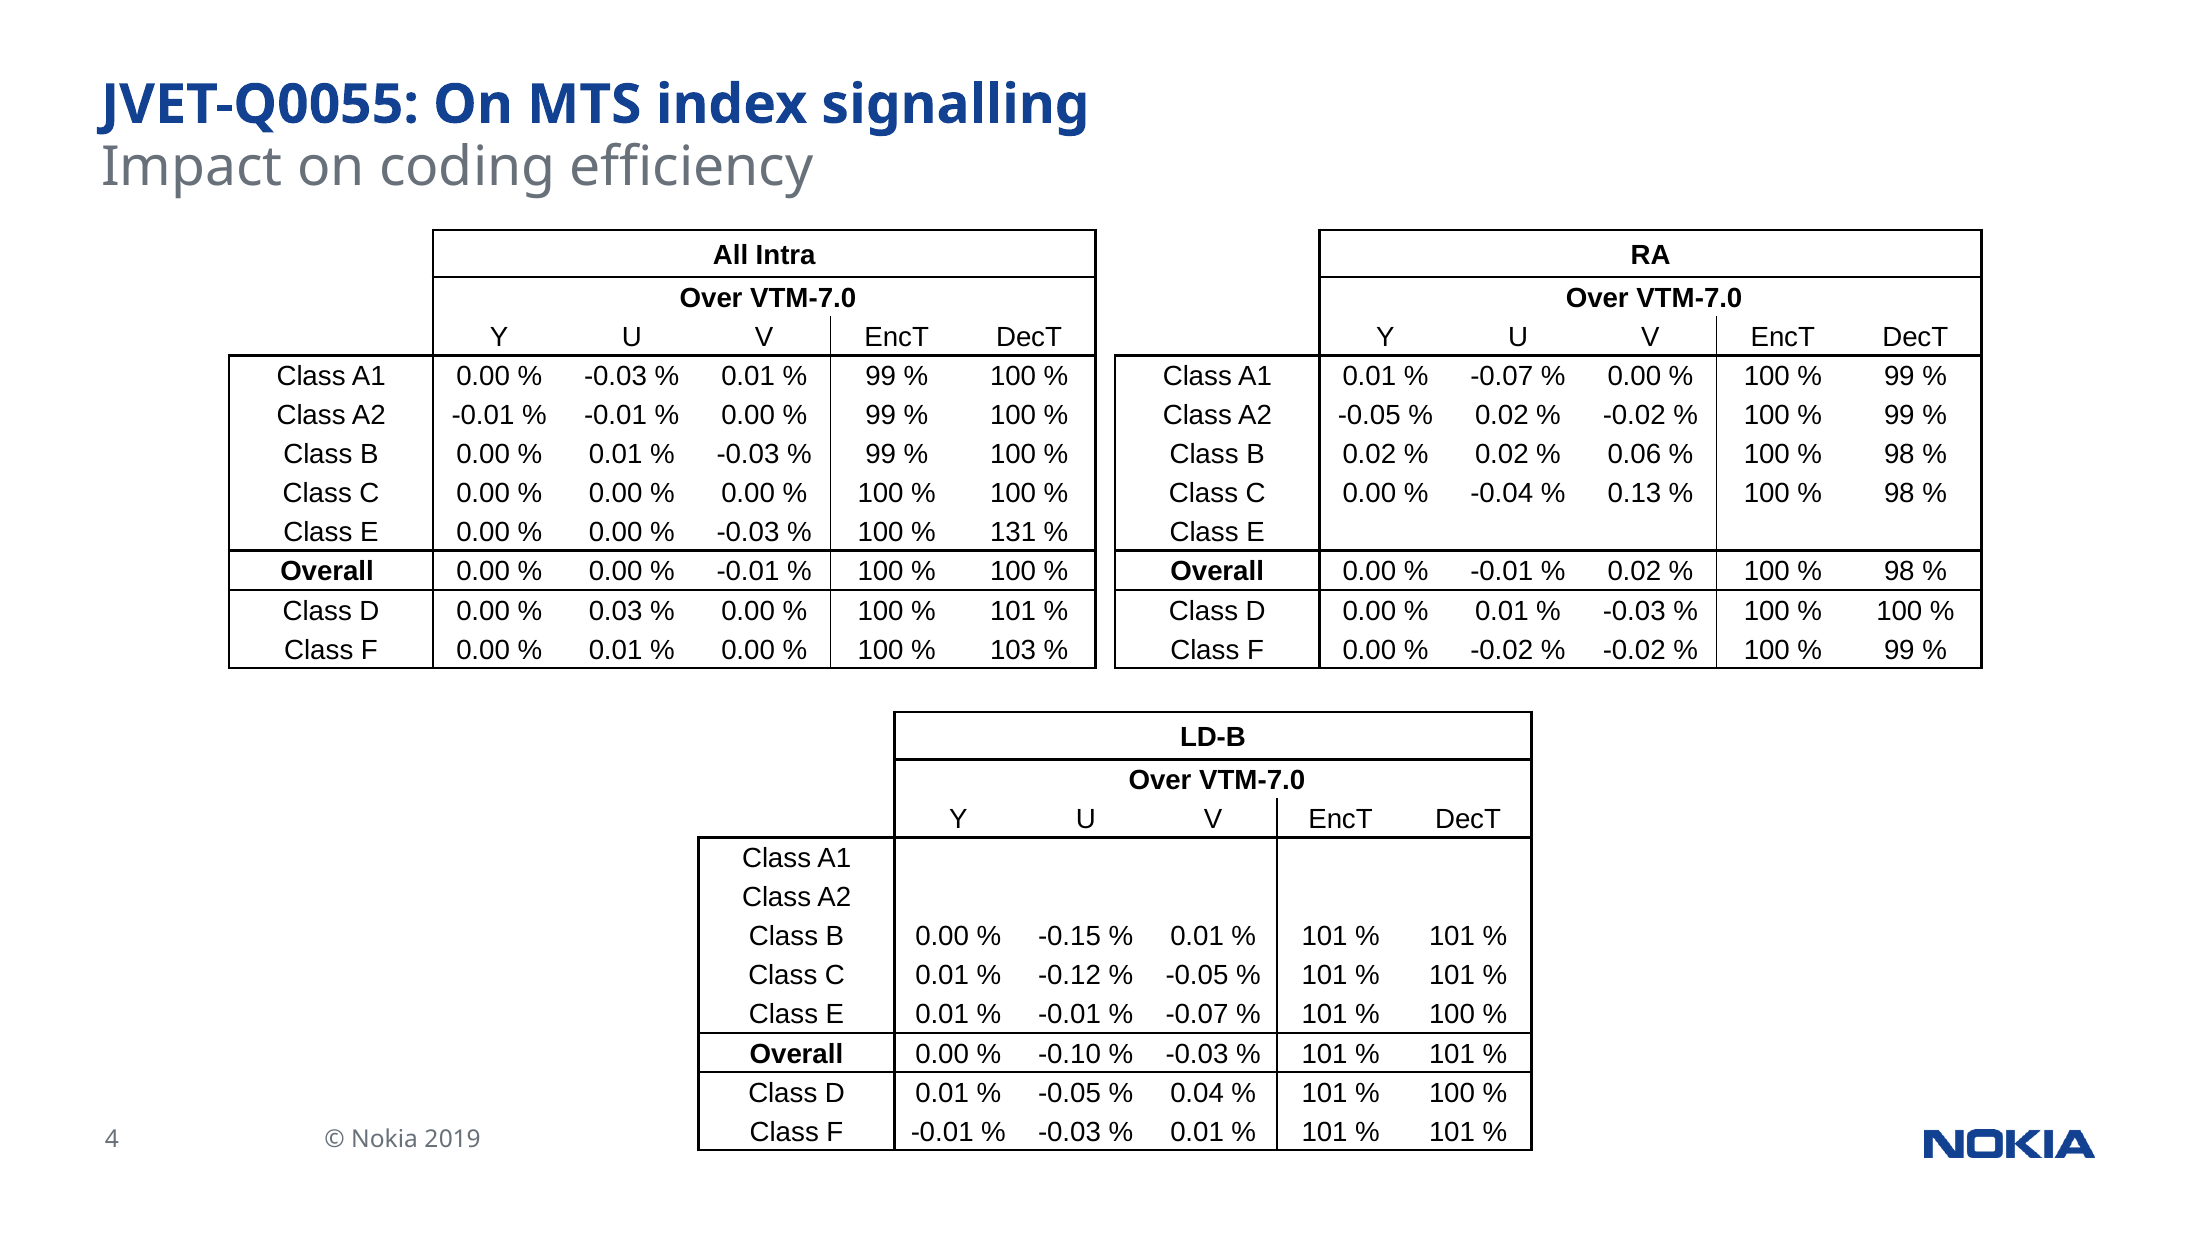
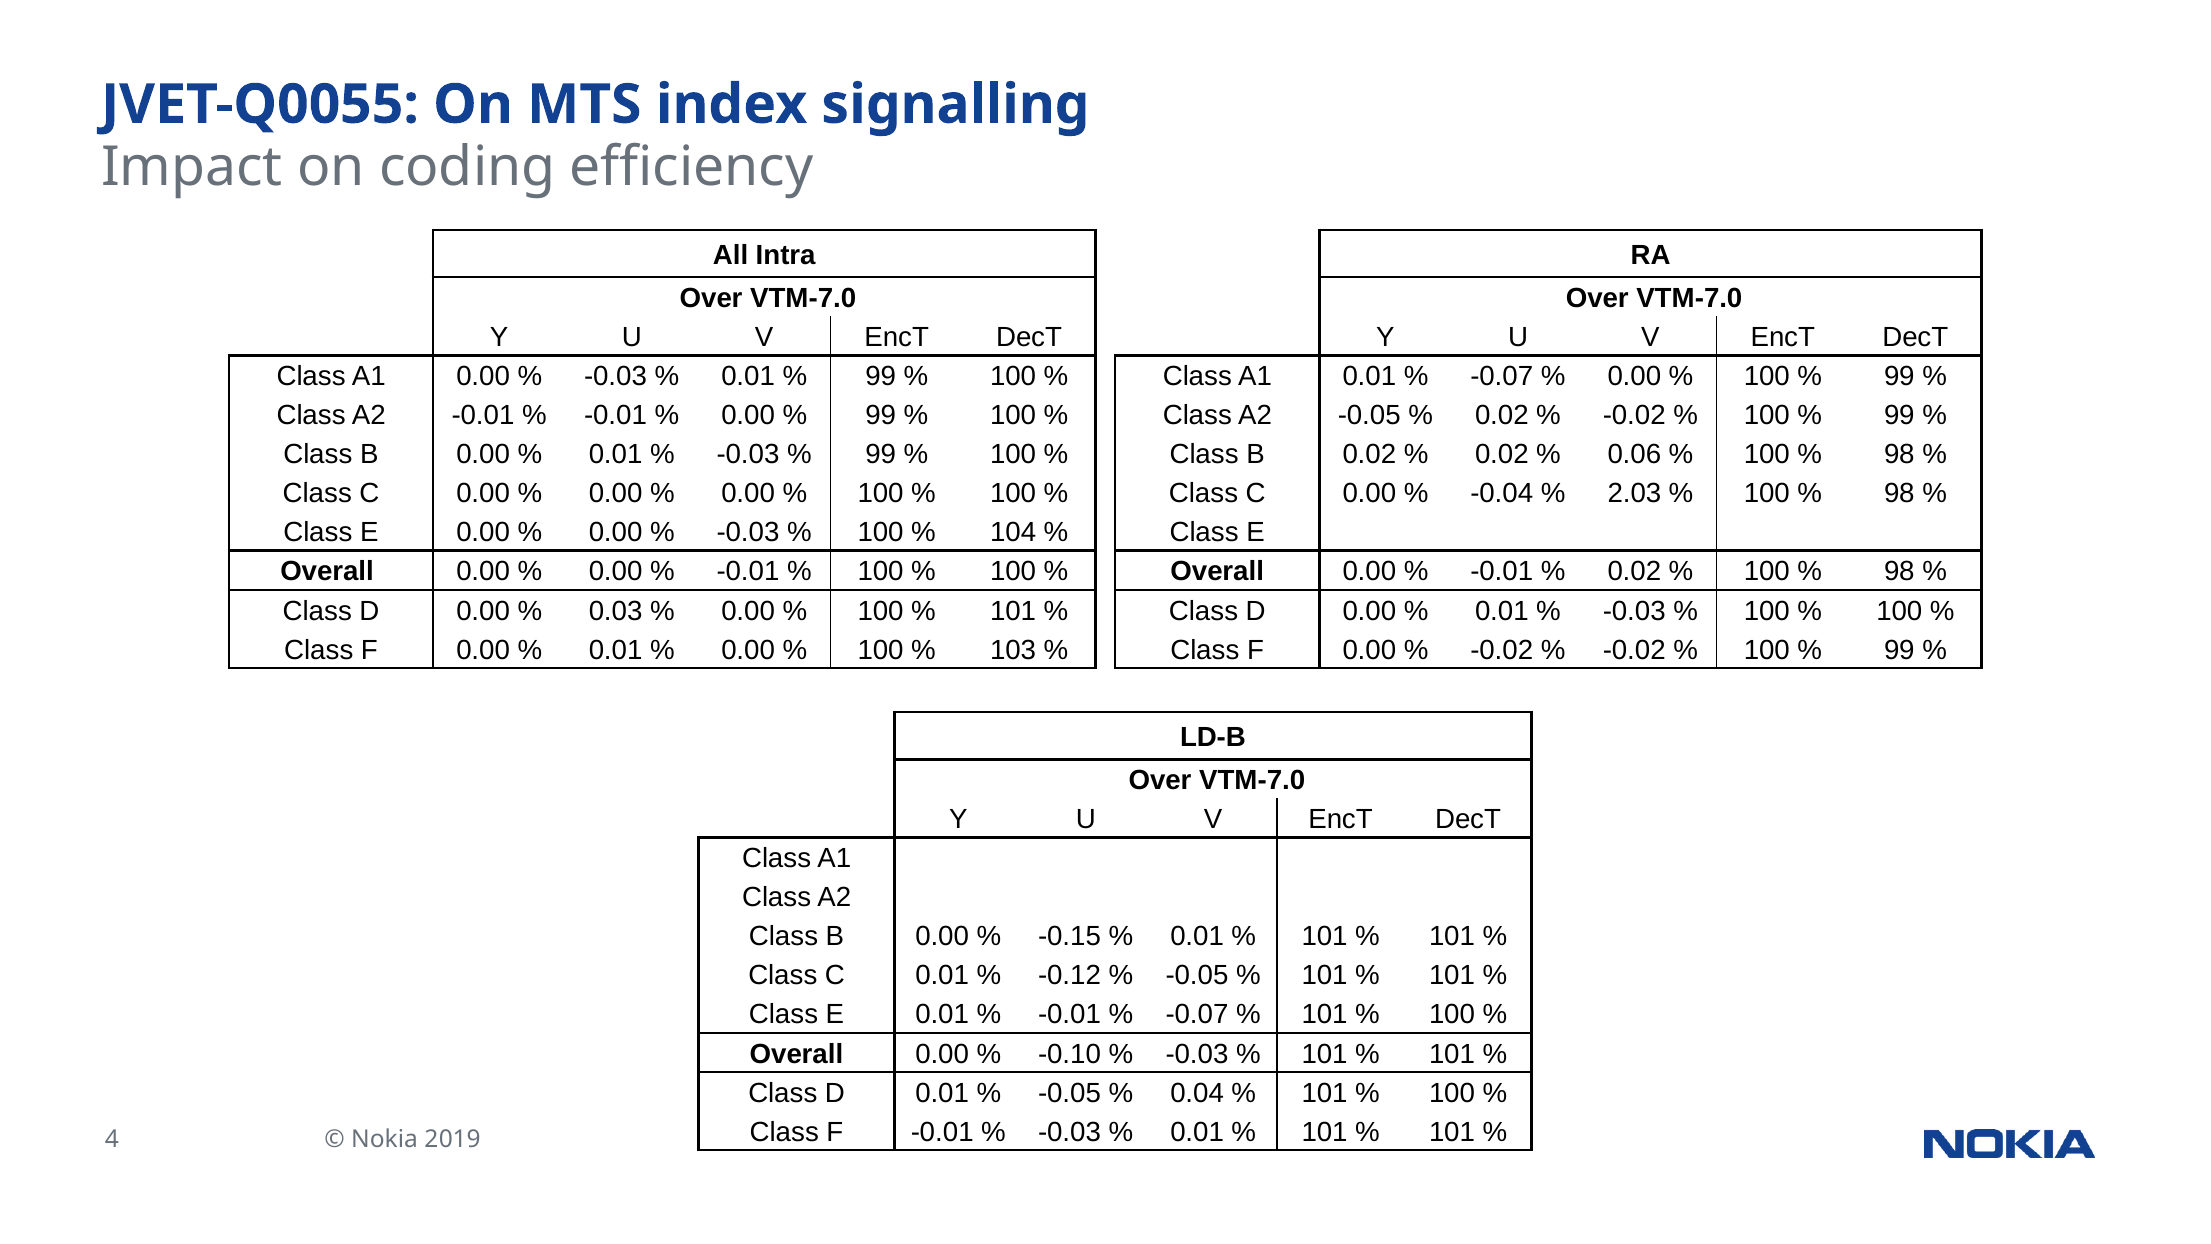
0.13: 0.13 -> 2.03 (1634, 494)
131: 131 -> 104 (1013, 533)
